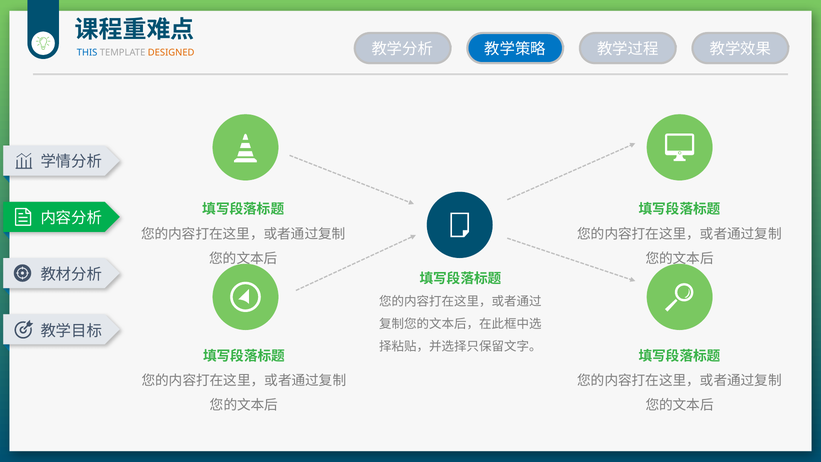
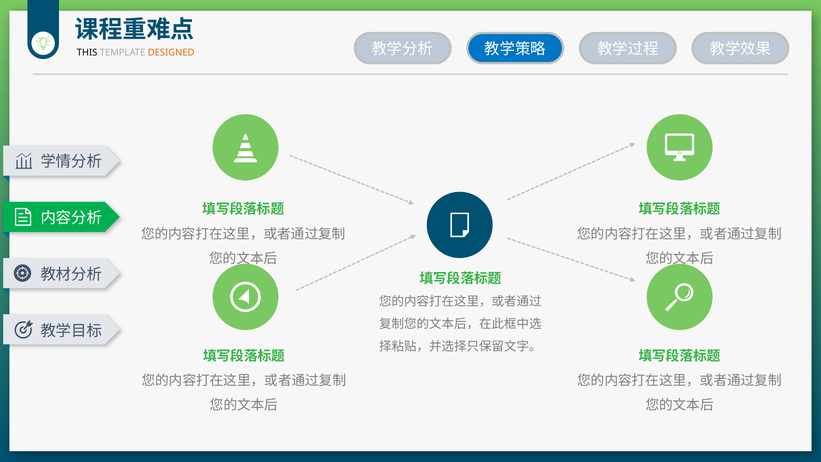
THIS colour: blue -> black (87, 53)
